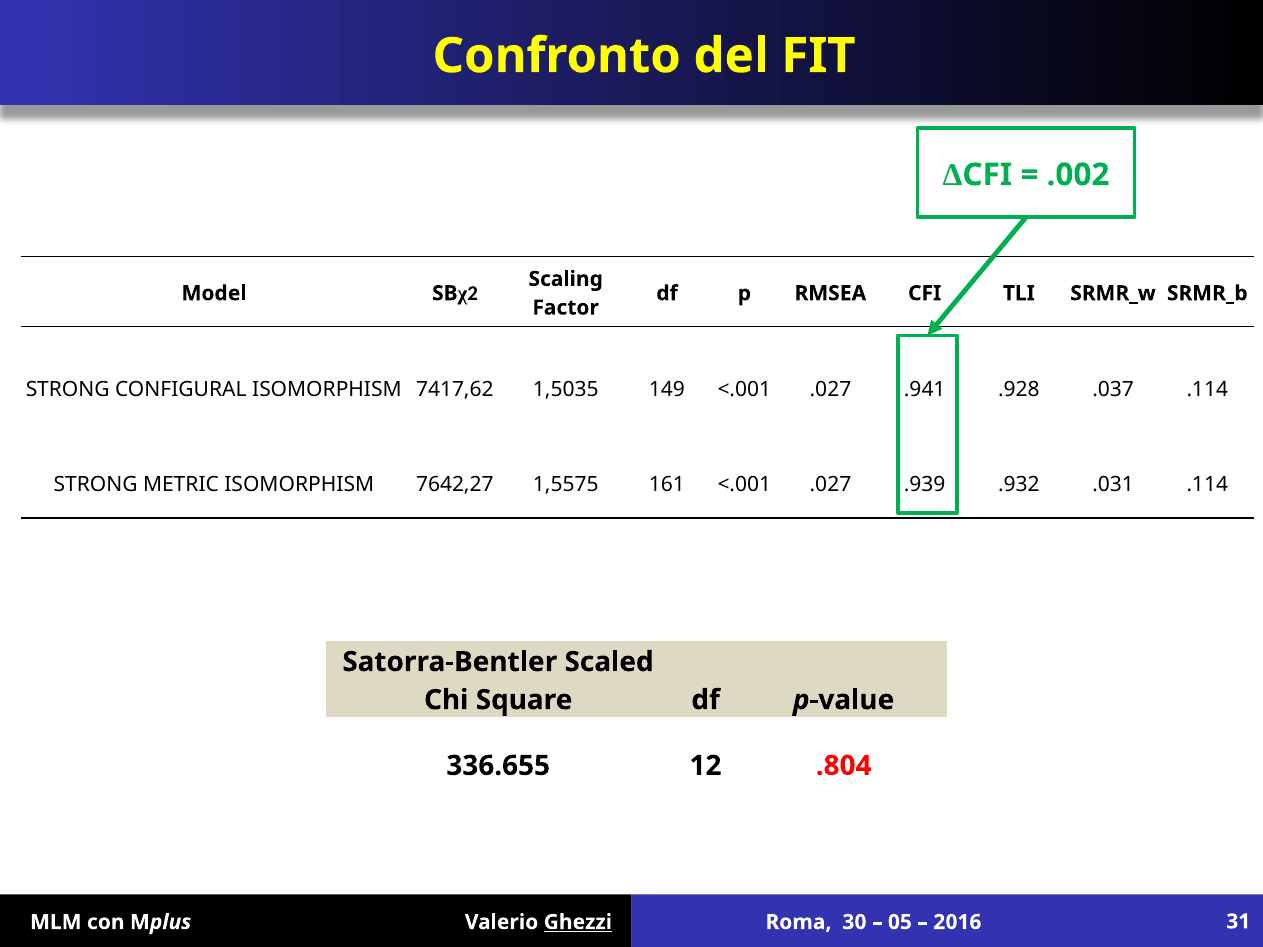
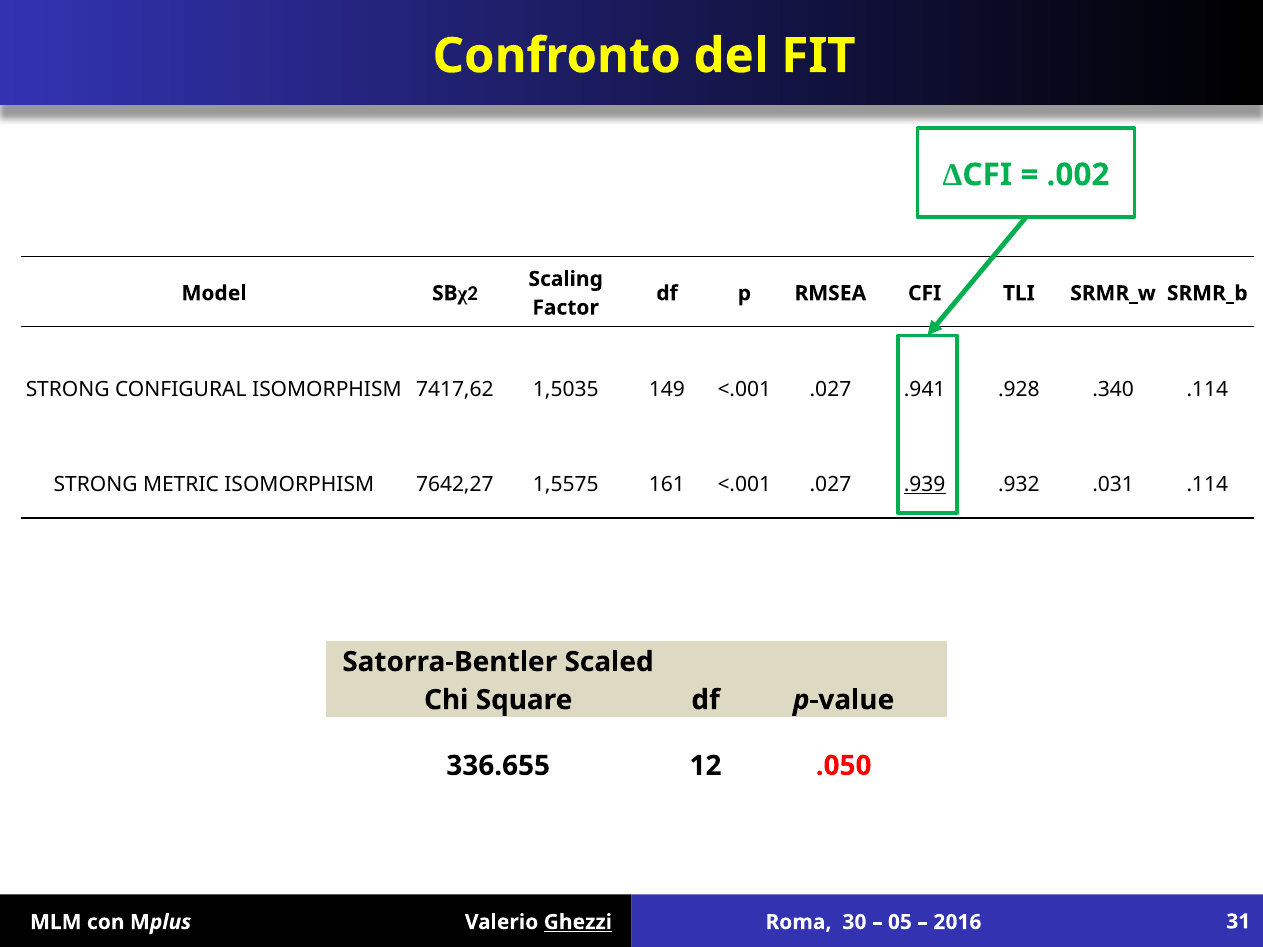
.037: .037 -> .340 (1113, 389)
.939 underline: none -> present (925, 485)
.804: .804 -> .050 (844, 766)
